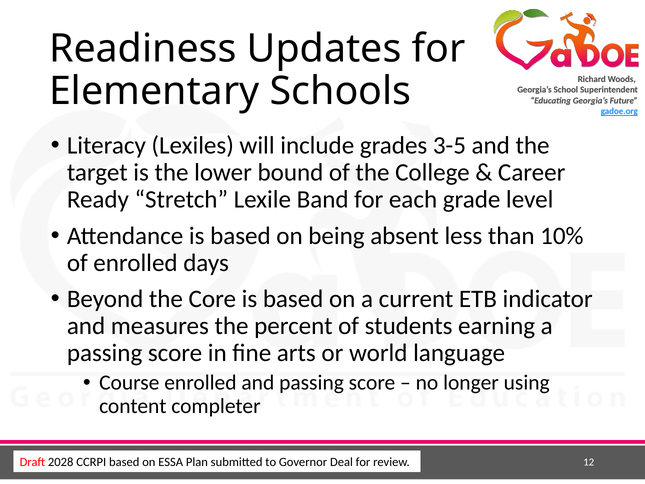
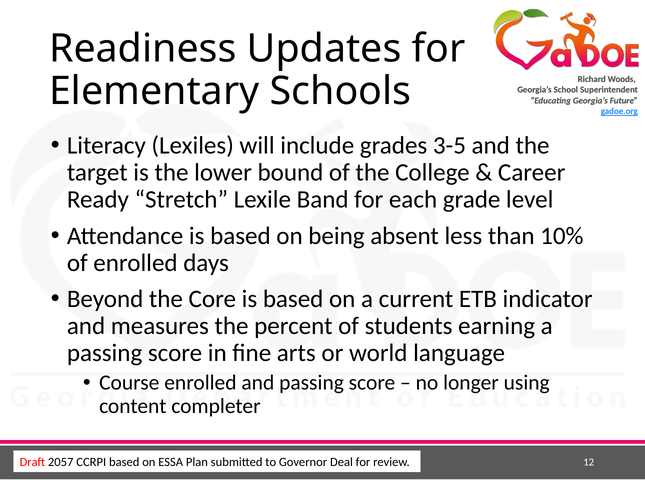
2028: 2028 -> 2057 (61, 462)
